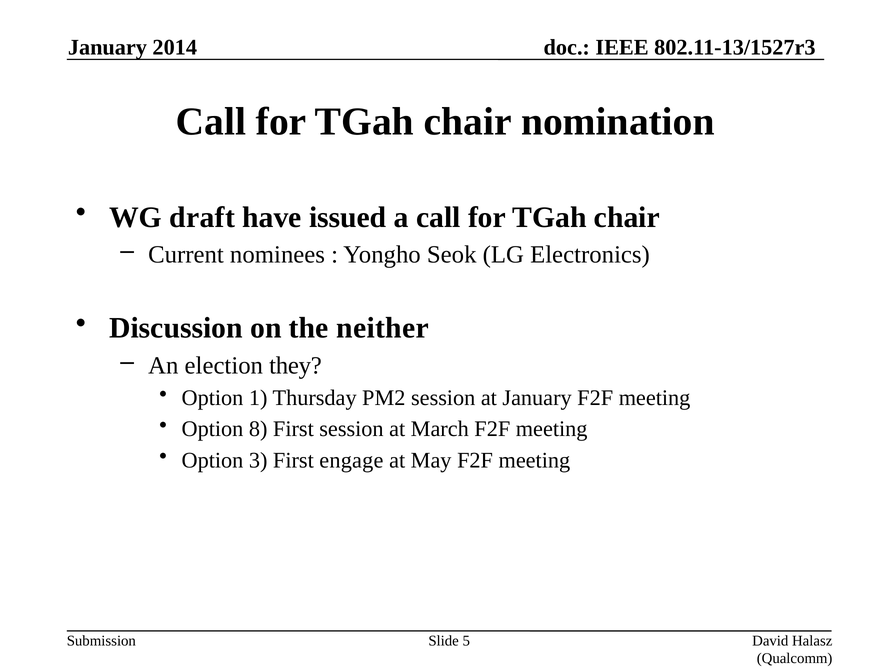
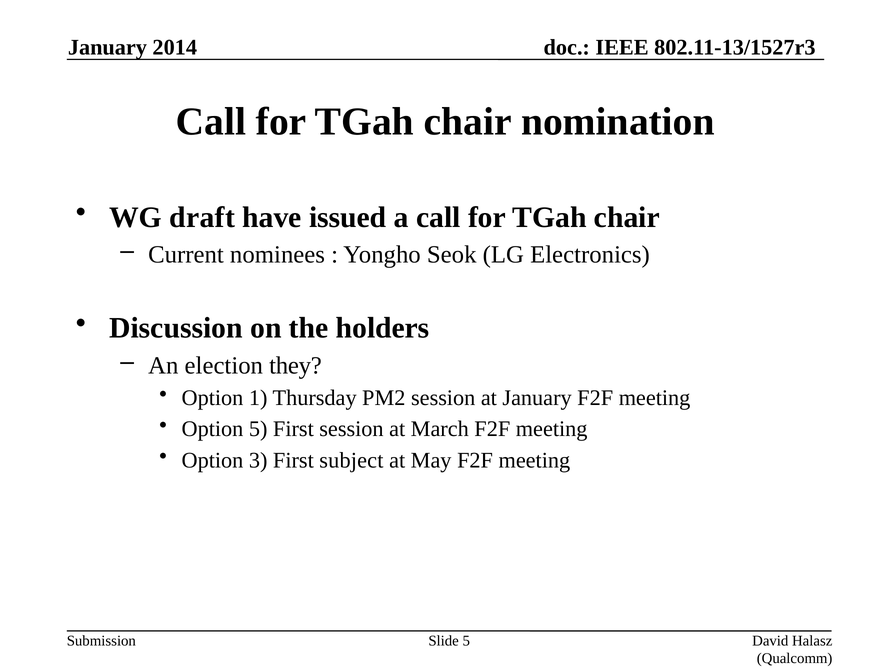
neither: neither -> holders (383, 328)
Option 8: 8 -> 5 (258, 429)
engage: engage -> subject (351, 460)
